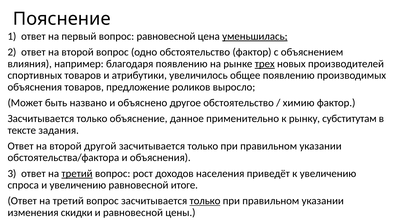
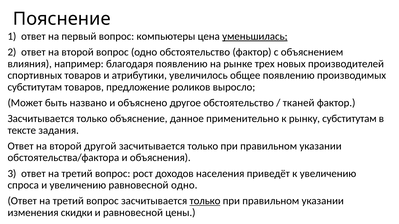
вопрос равновесной: равновесной -> компьютеры (166, 36)
трех underline: present -> none (265, 64)
объяснения: объяснения -> субститутам (35, 87)
химию: химию -> тканей (299, 103)
третий underline: present -> none (77, 174)
равновесной итоге: итоге -> одно (184, 185)
